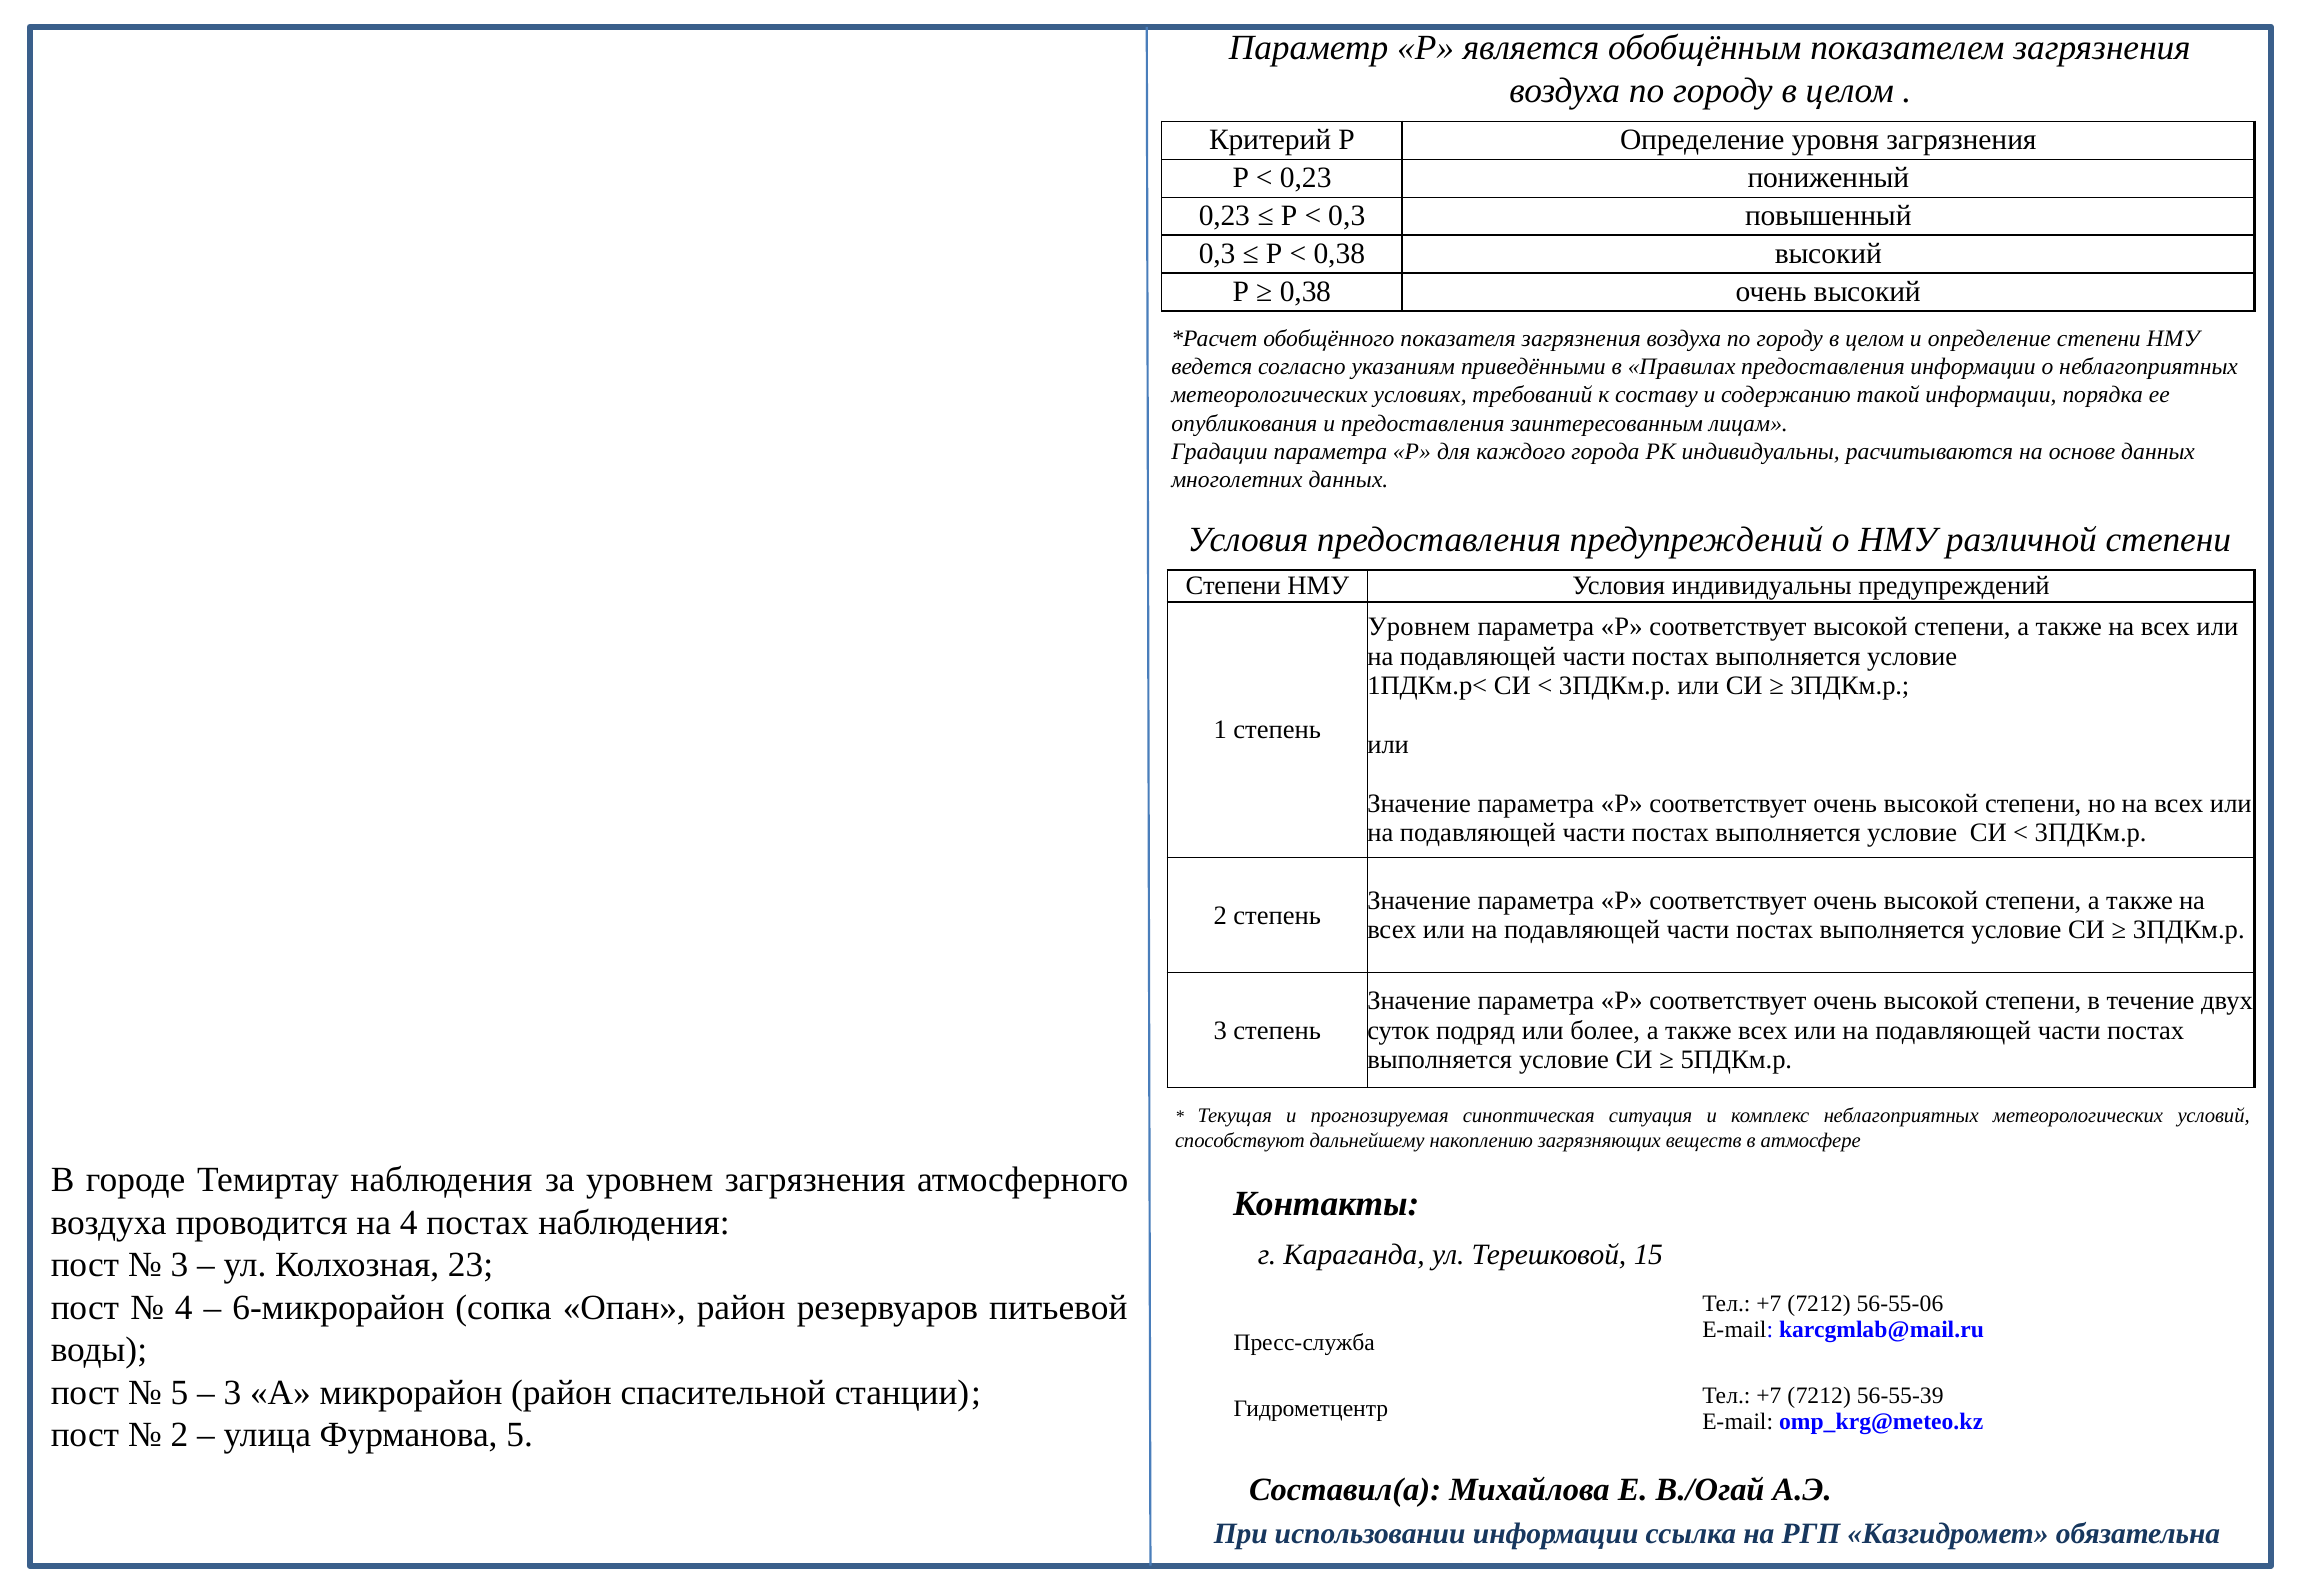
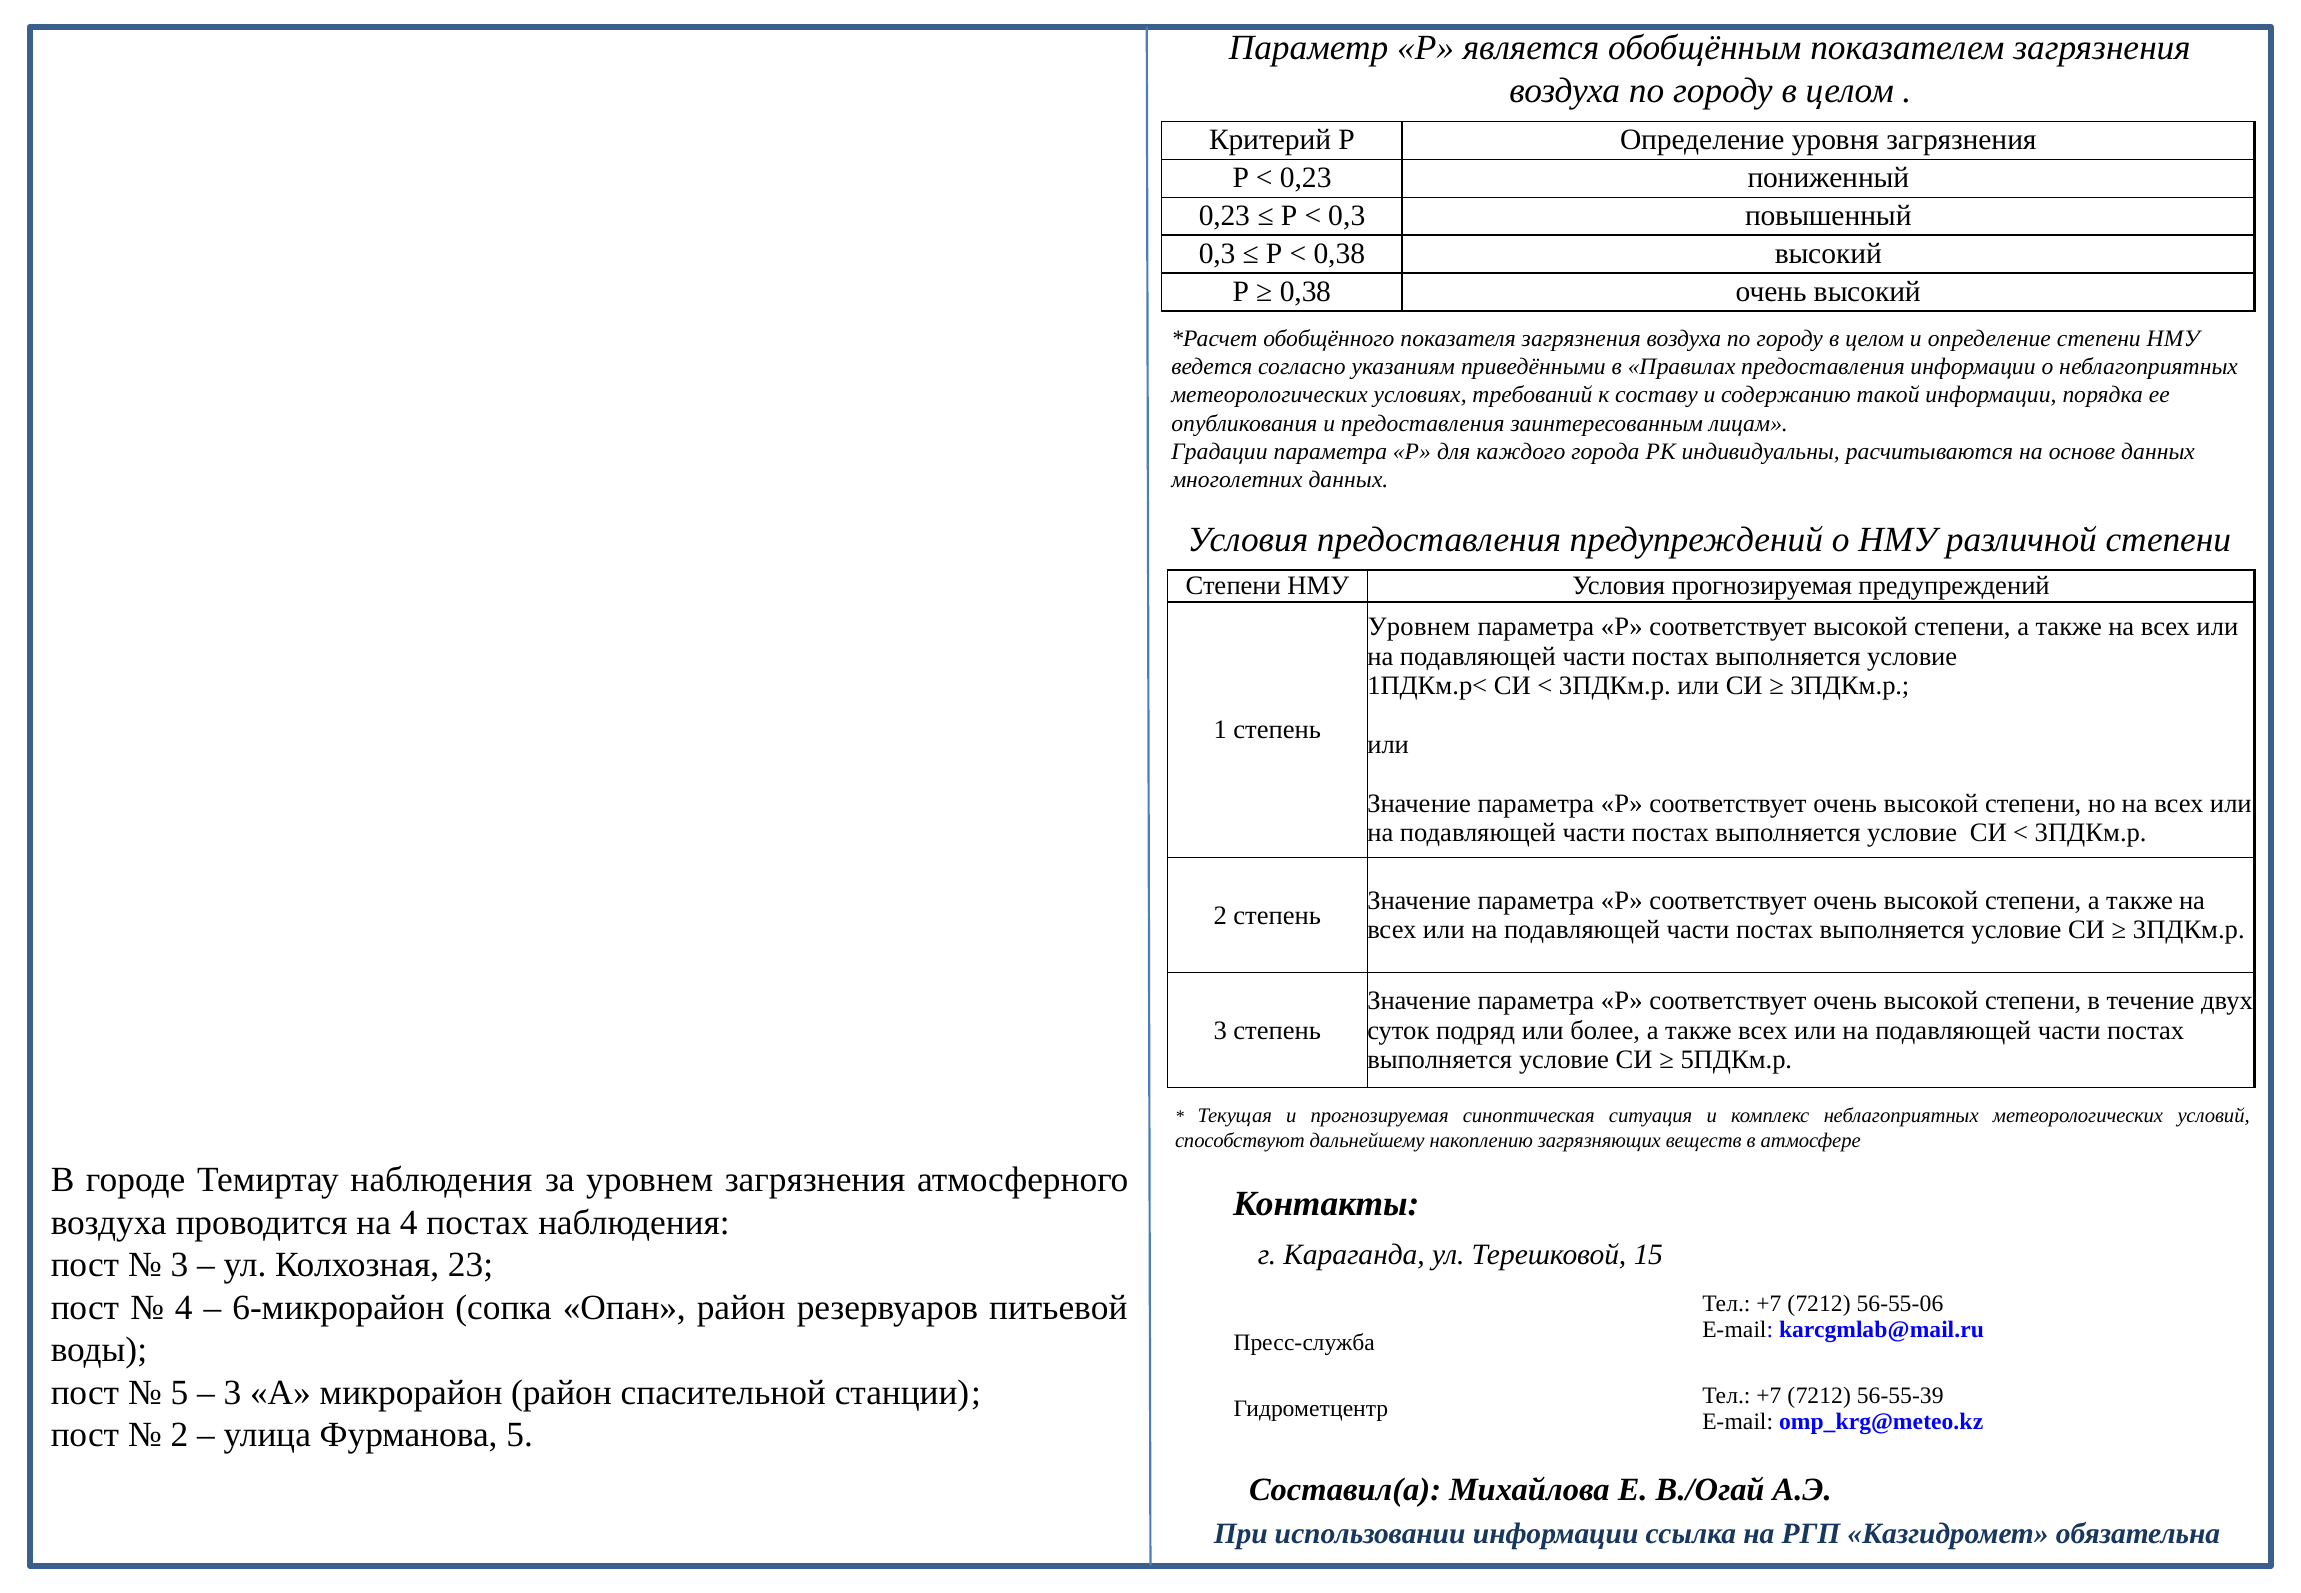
Условия индивидуальны: индивидуальны -> прогнозируемая (1762, 586)
